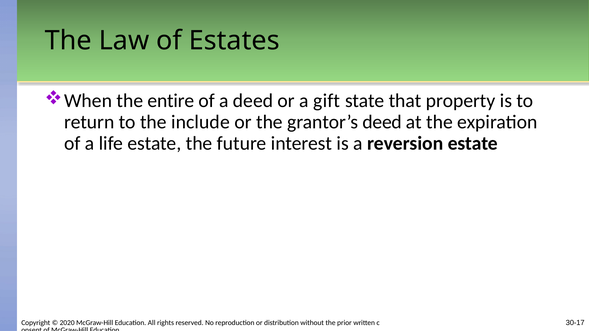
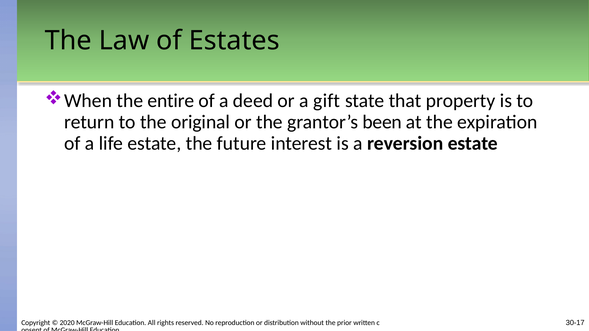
include: include -> original (201, 122)
grantor’s deed: deed -> been (382, 122)
